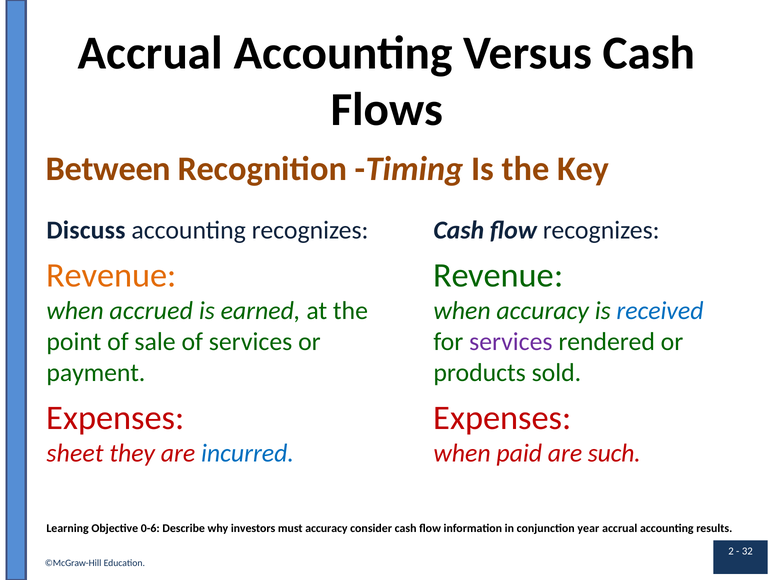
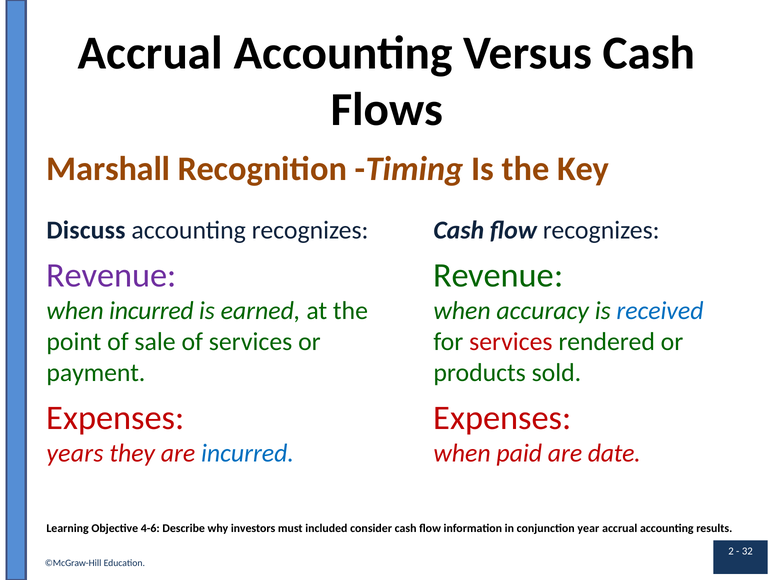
Between: Between -> Marshall (108, 169)
Revenue colour: orange -> purple (111, 276)
when accrued: accrued -> incurred (151, 311)
services colour: purple -> red (511, 342)
sheet: sheet -> years (75, 454)
such: such -> date (614, 454)
0-6: 0-6 -> 4-6 (150, 529)
must accuracy: accuracy -> included (326, 529)
